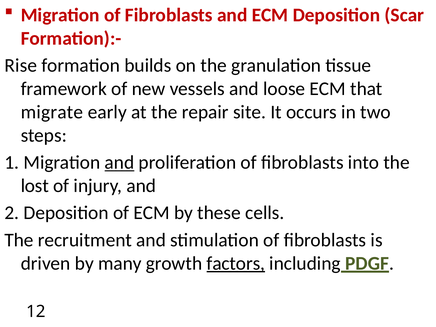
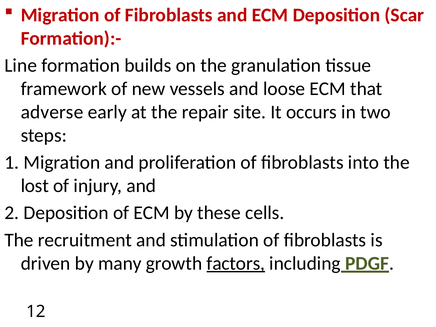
Rise: Rise -> Line (21, 66)
migrate: migrate -> adverse (52, 112)
and underline: present -> none (119, 162)
